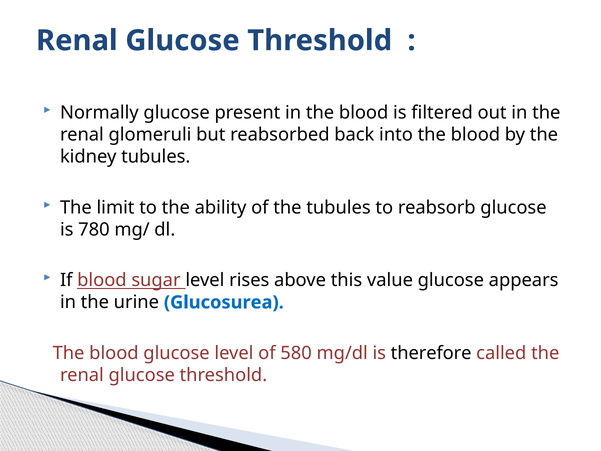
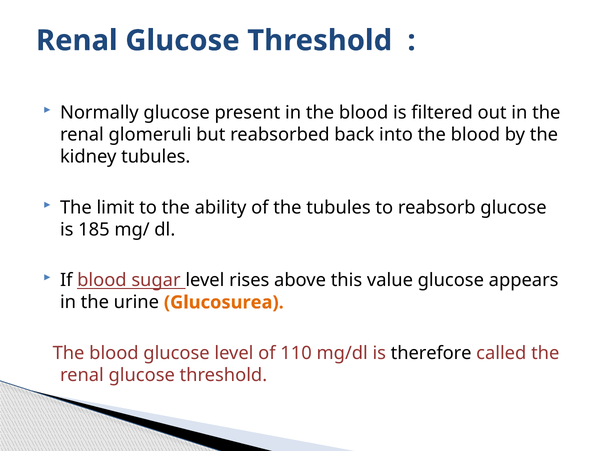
780: 780 -> 185 (94, 229)
Glucosurea colour: blue -> orange (224, 302)
580: 580 -> 110 (296, 353)
